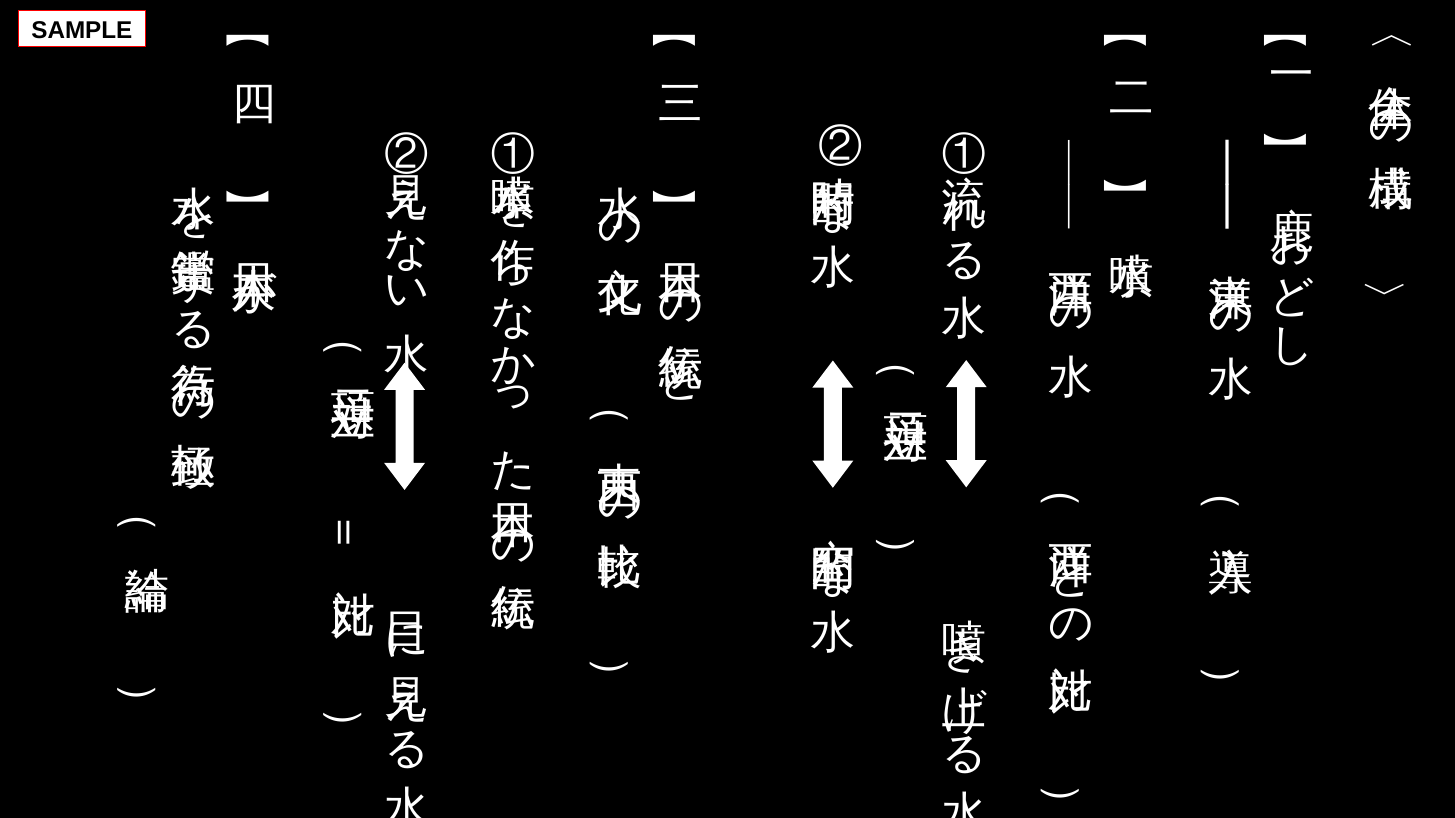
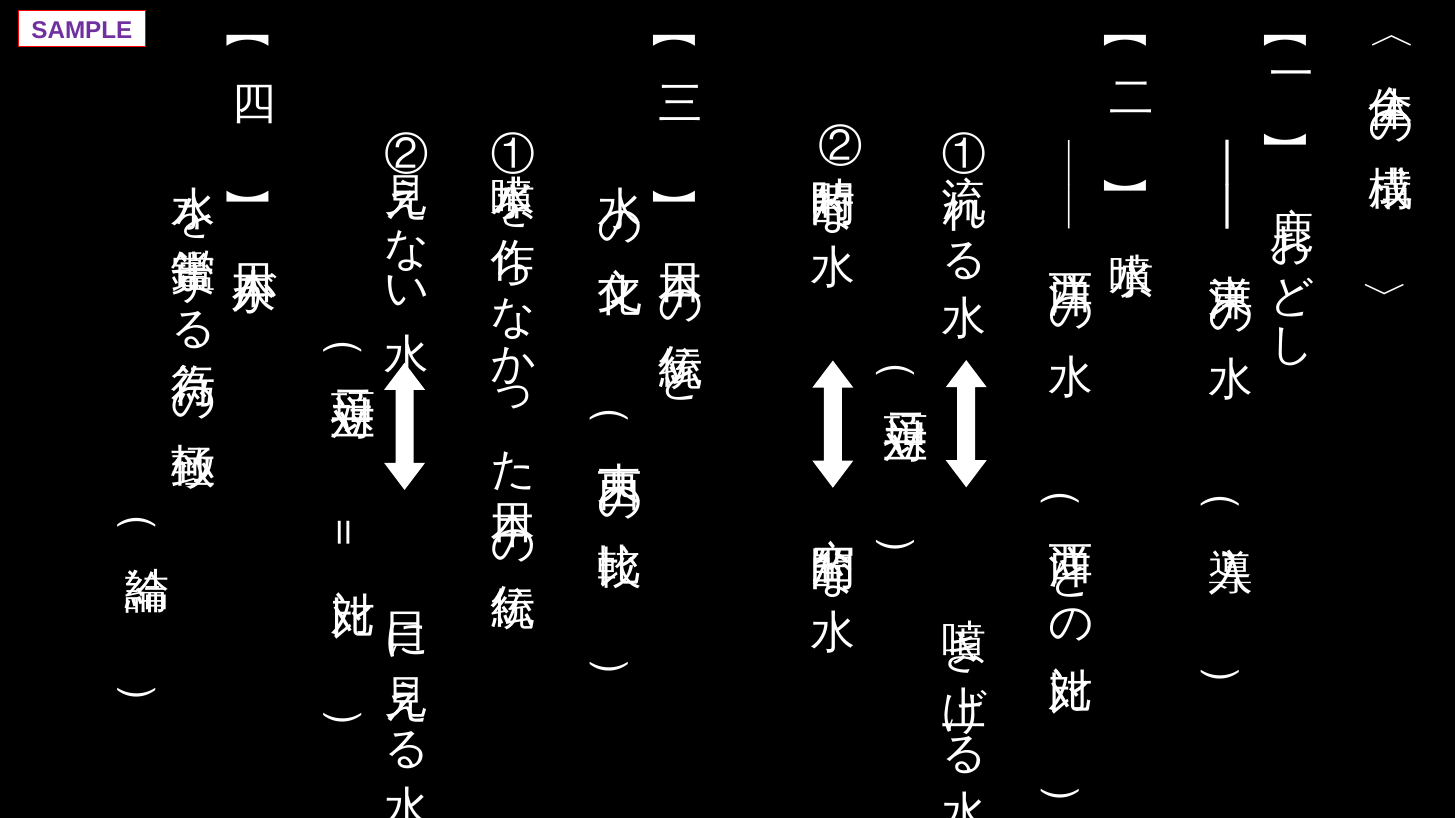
SAMPLE colour: black -> purple (82, 30)
